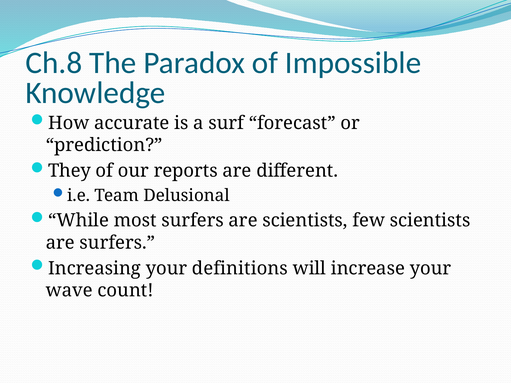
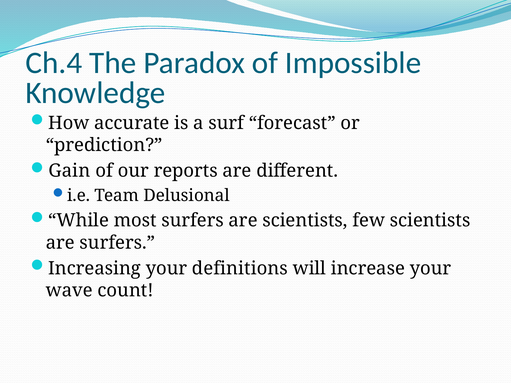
Ch.8: Ch.8 -> Ch.4 (54, 63)
They: They -> Gain (69, 171)
